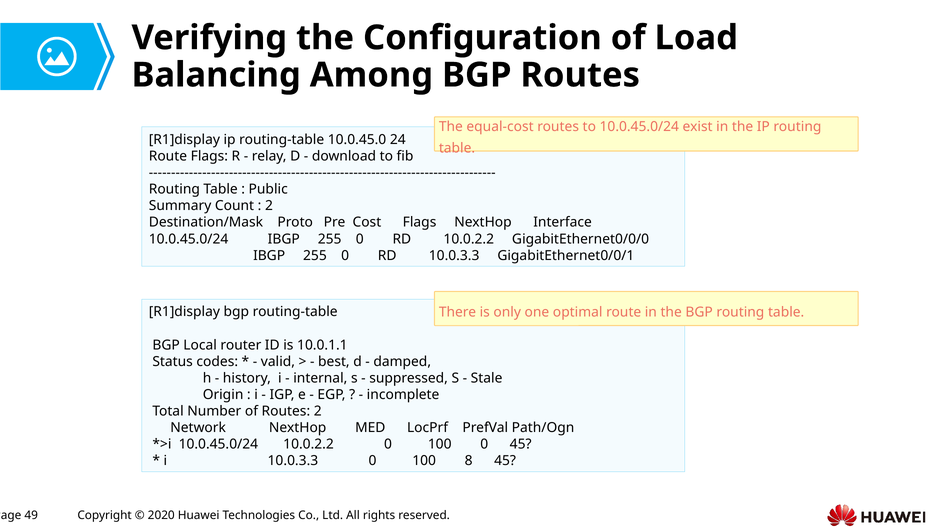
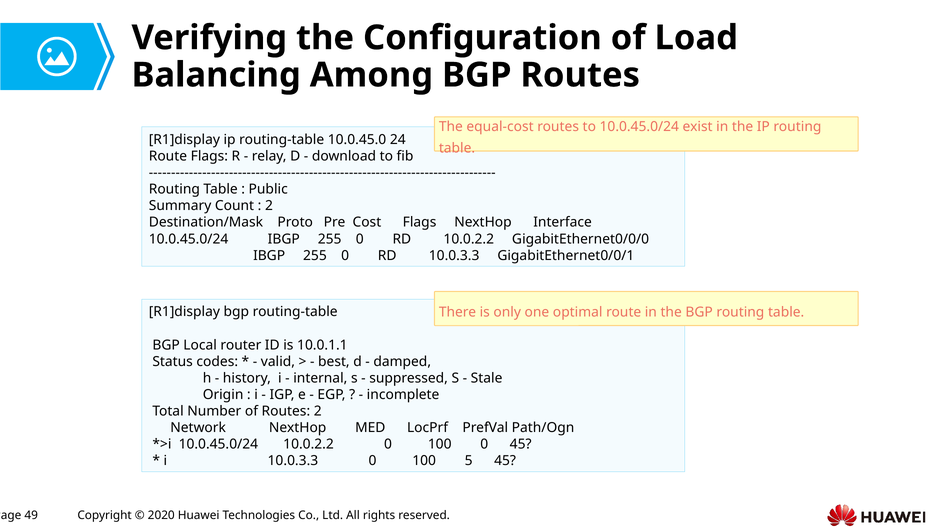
8: 8 -> 5 (469, 461)
